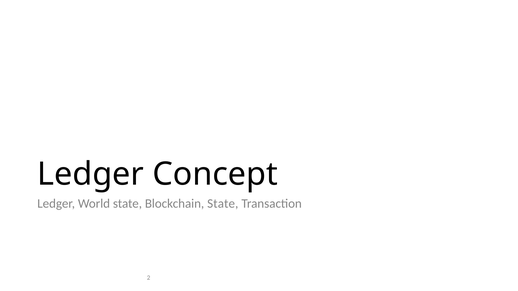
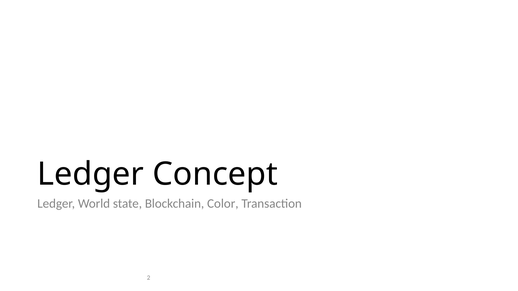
Blockchain State: State -> Color (223, 204)
